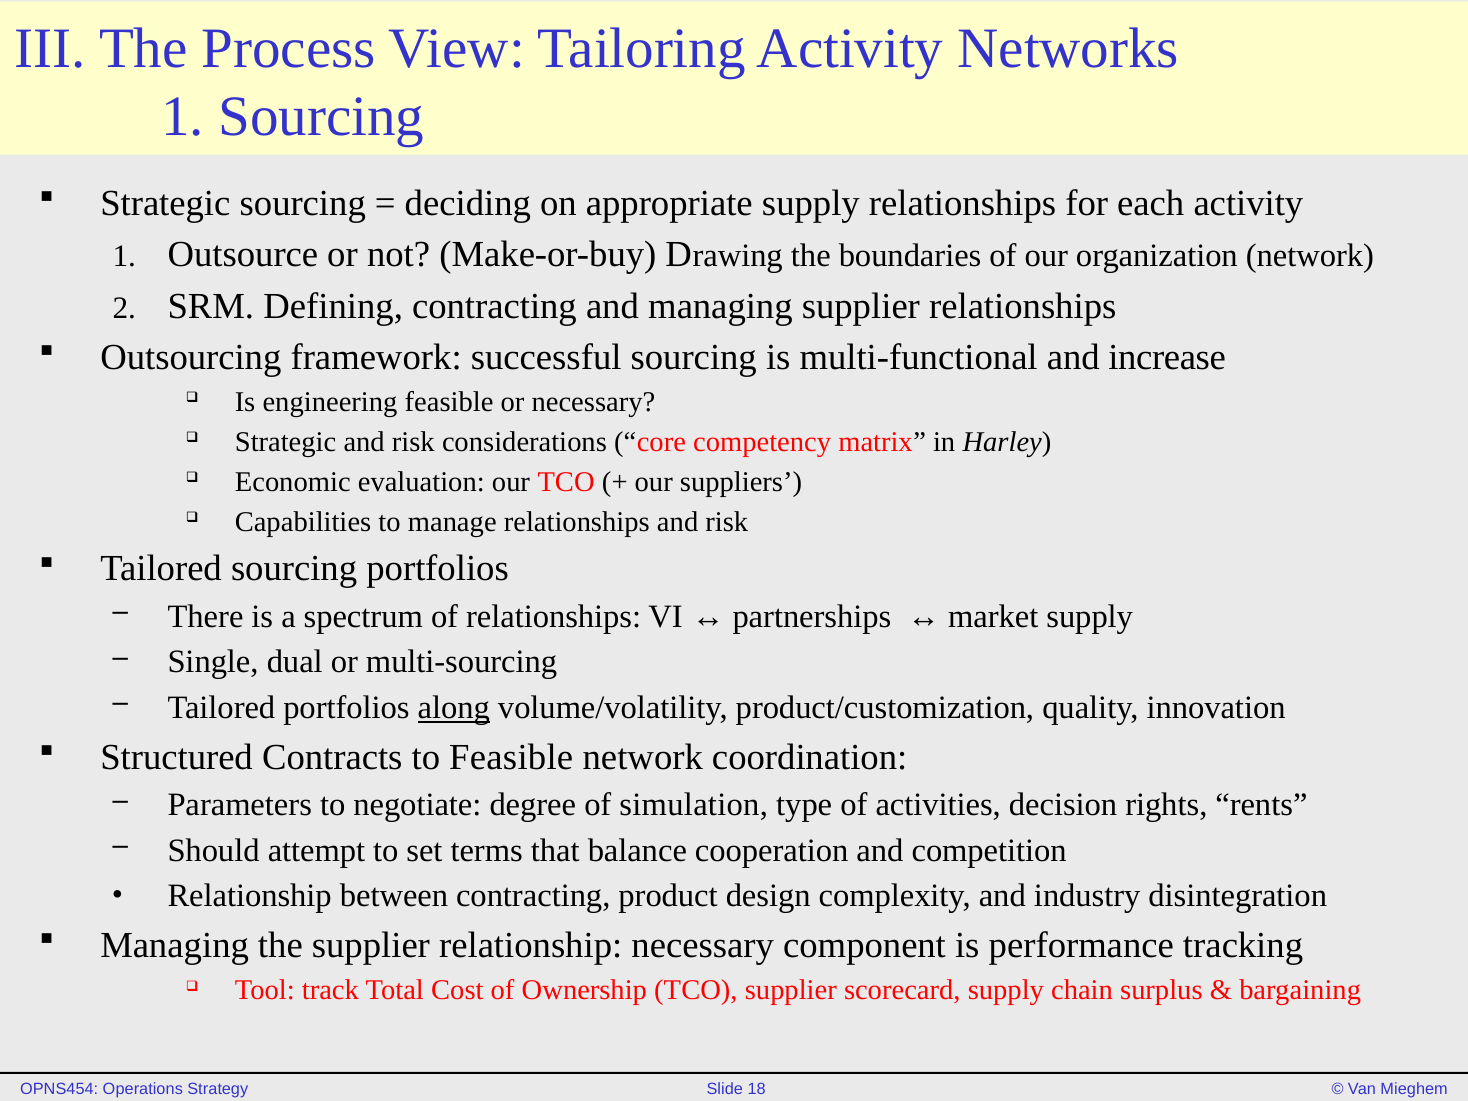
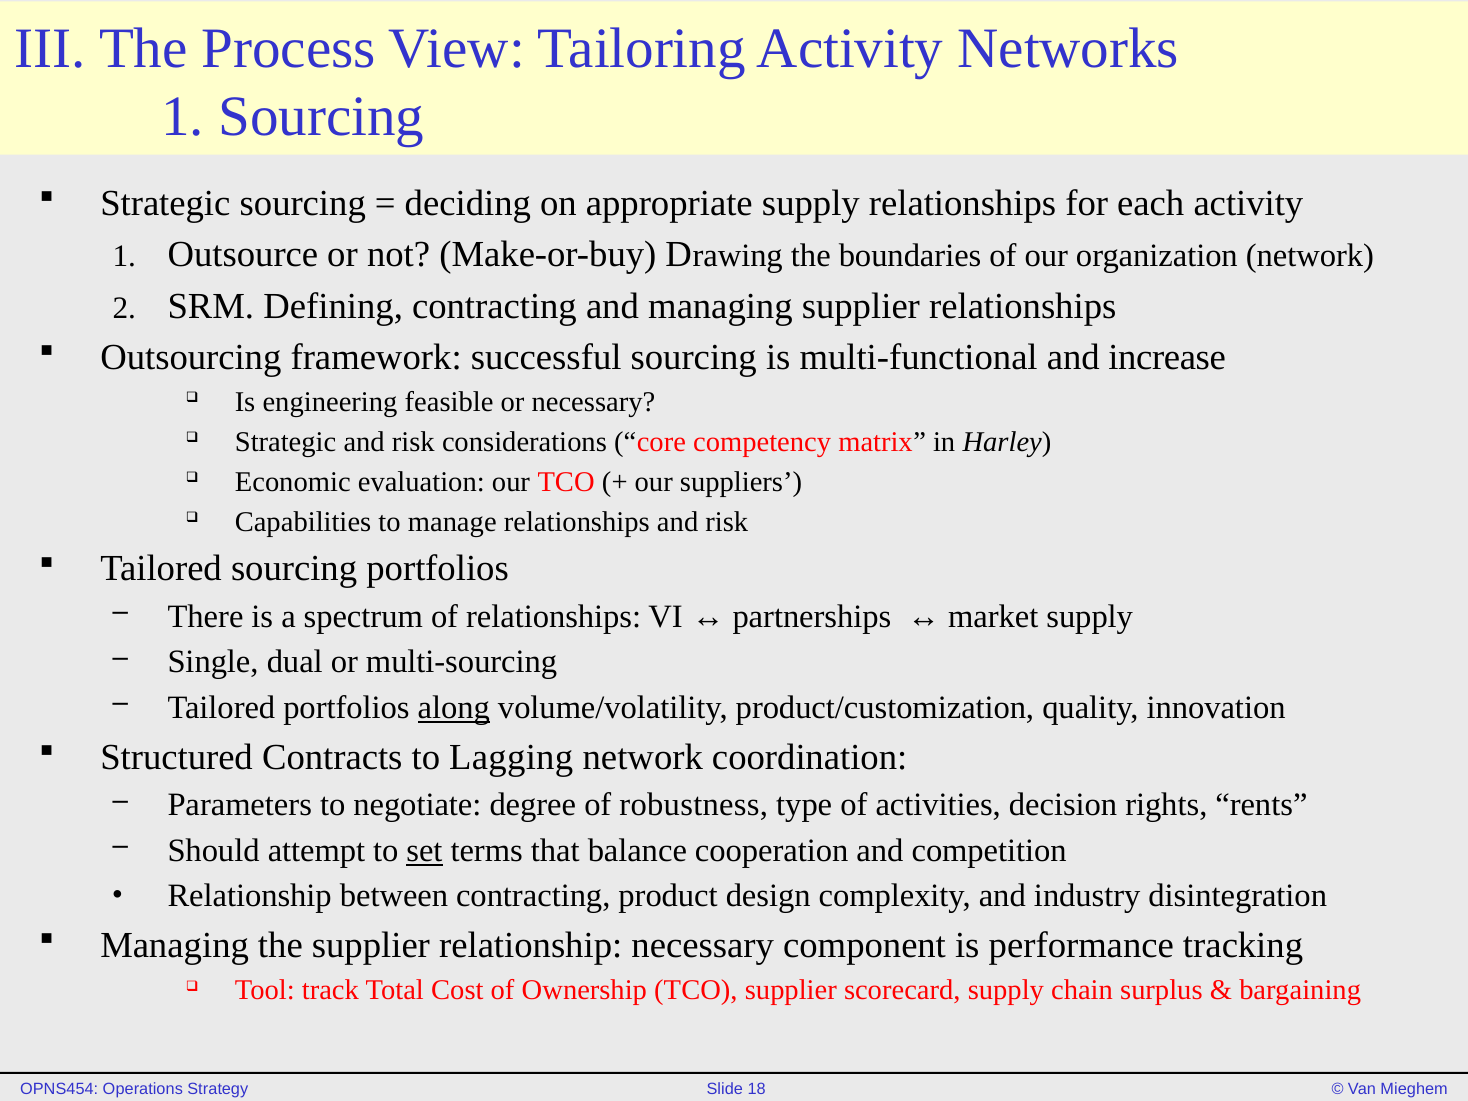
to Feasible: Feasible -> Lagging (511, 757)
simulation: simulation -> robustness (694, 805)
set underline: none -> present (424, 851)
